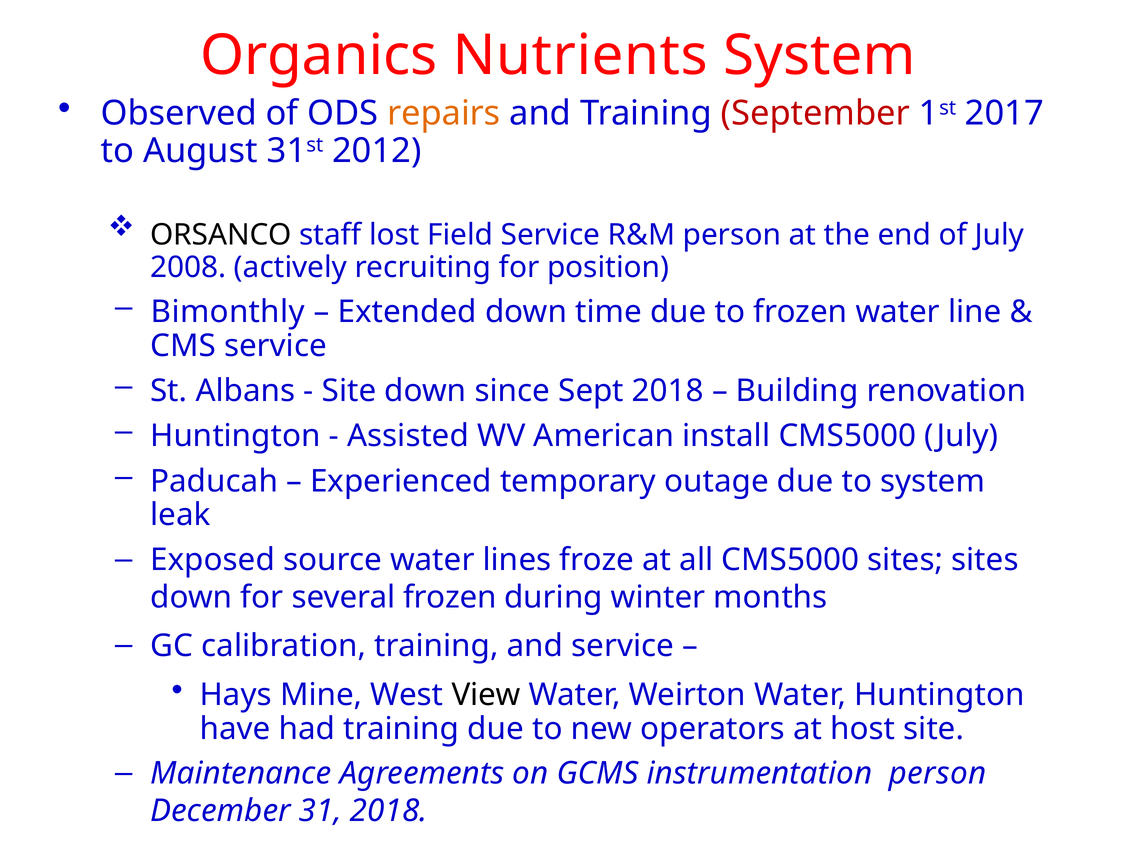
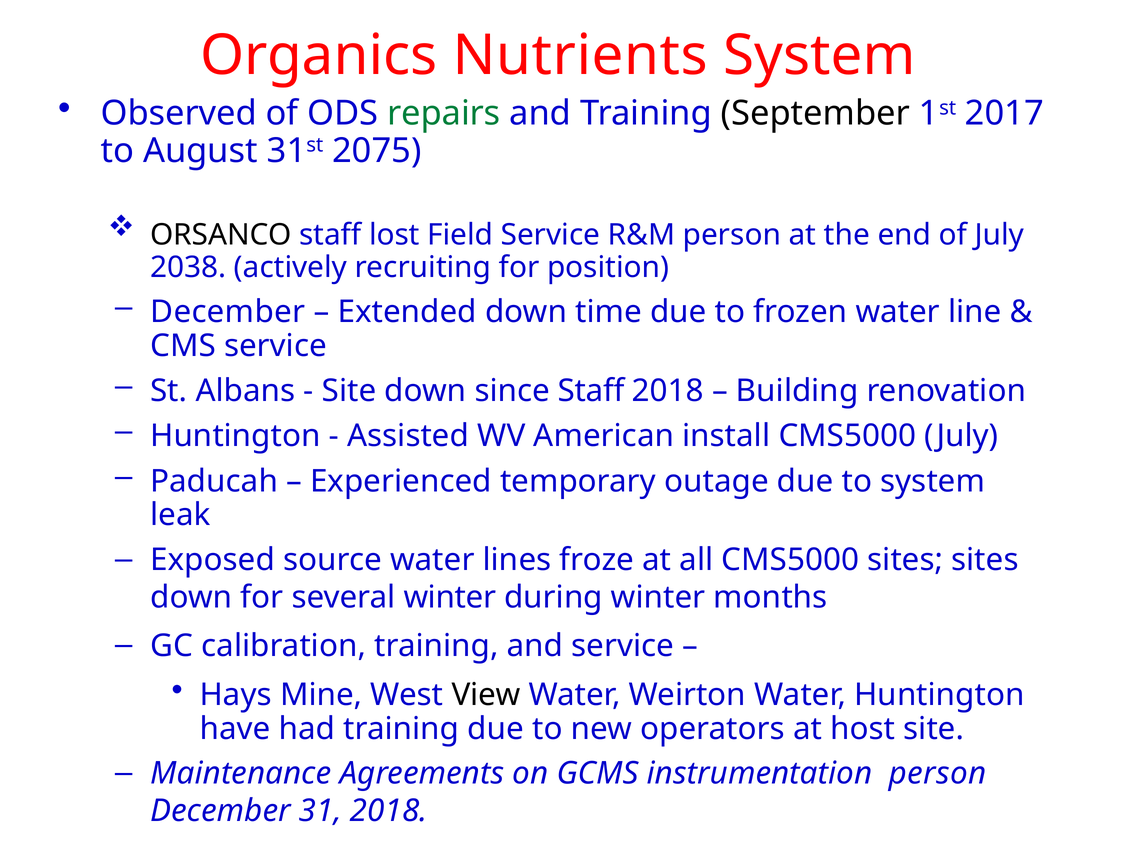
repairs colour: orange -> green (444, 114)
September colour: red -> black (815, 114)
2012: 2012 -> 2075 (377, 151)
2008: 2008 -> 2038 (188, 267)
Bimonthly: Bimonthly -> December (228, 312)
since Sept: Sept -> Staff (591, 391)
several frozen: frozen -> winter (450, 597)
